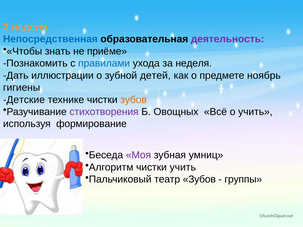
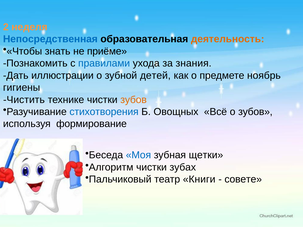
деятельность colour: purple -> orange (228, 39)
за неделя: неделя -> знания (194, 63)
Детские: Детские -> Чистить (24, 100)
стихотворения colour: purple -> blue (104, 112)
о учить: учить -> зубов (255, 112)
Моя colour: purple -> blue (138, 155)
умниц: умниц -> щетки (206, 155)
чистки учить: учить -> зубах (183, 167)
театр Зубов: Зубов -> Книги (199, 180)
группы: группы -> совете (243, 180)
